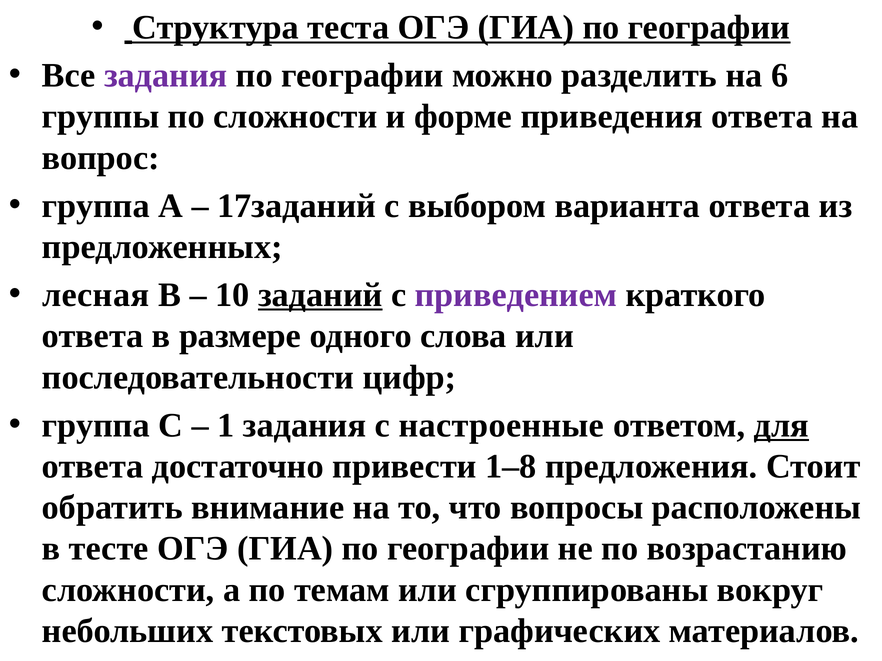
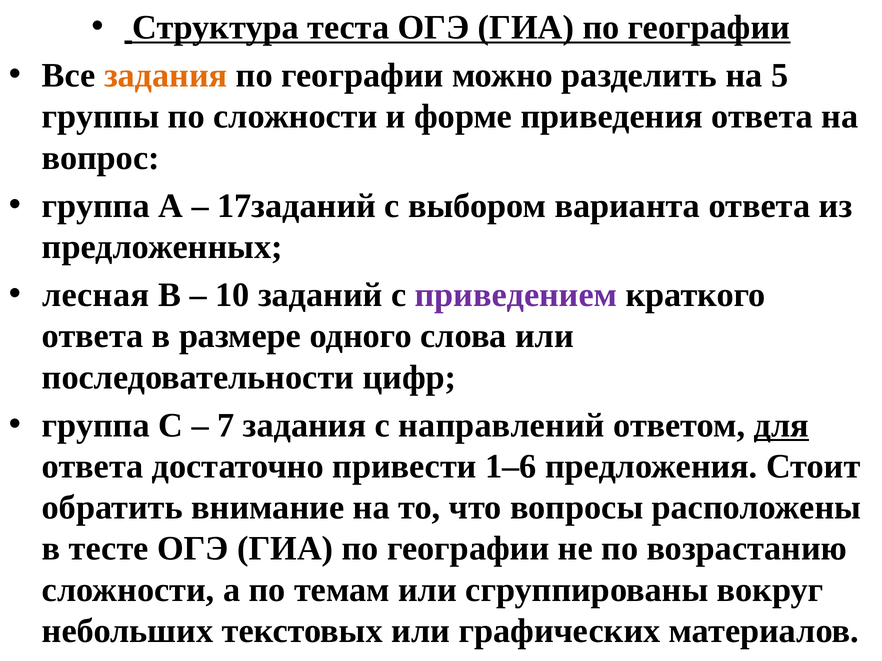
задания colour: purple -> orange (166, 75)
6: 6 -> 5 (780, 75)
заданий underline: present -> none (320, 295)
1: 1 -> 7 (226, 426)
настроенные: настроенные -> направлений (502, 426)
1–8: 1–8 -> 1–6 (511, 467)
